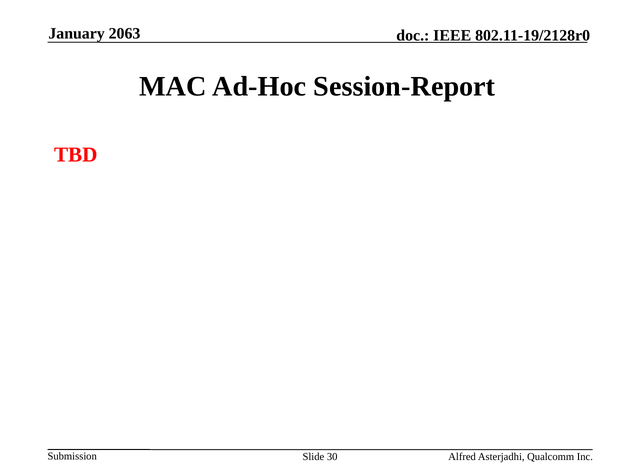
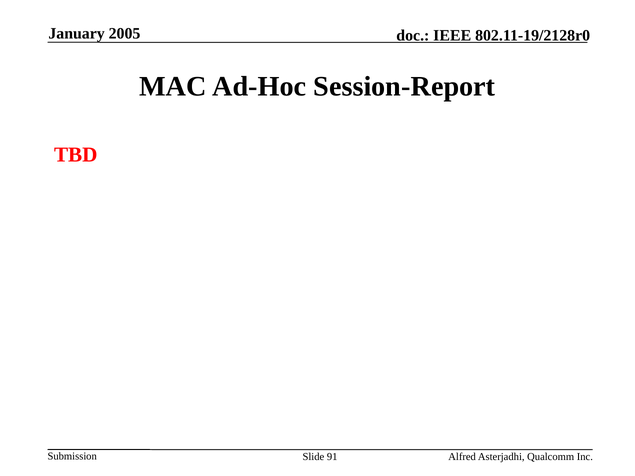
2063: 2063 -> 2005 (125, 34)
30: 30 -> 91 (332, 457)
